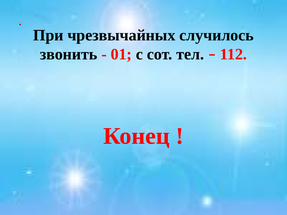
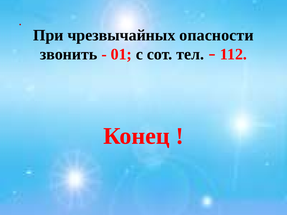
случилось: случилось -> опасности (217, 35)
